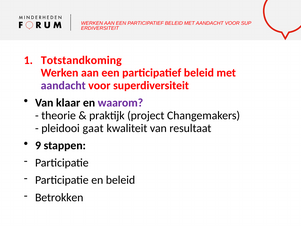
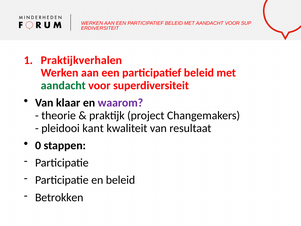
Totstandkoming: Totstandkoming -> Praktijkverhalen (81, 60)
aandacht colour: purple -> green (63, 85)
gaat: gaat -> kant (93, 128)
9: 9 -> 0 (38, 145)
